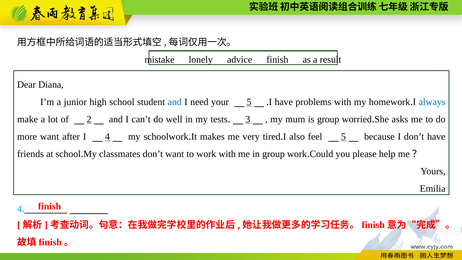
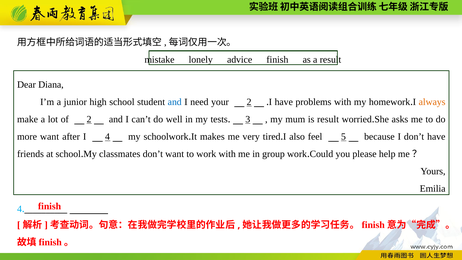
your 5: 5 -> 2 (249, 102)
always colour: blue -> orange (432, 102)
is group: group -> result (328, 119)
